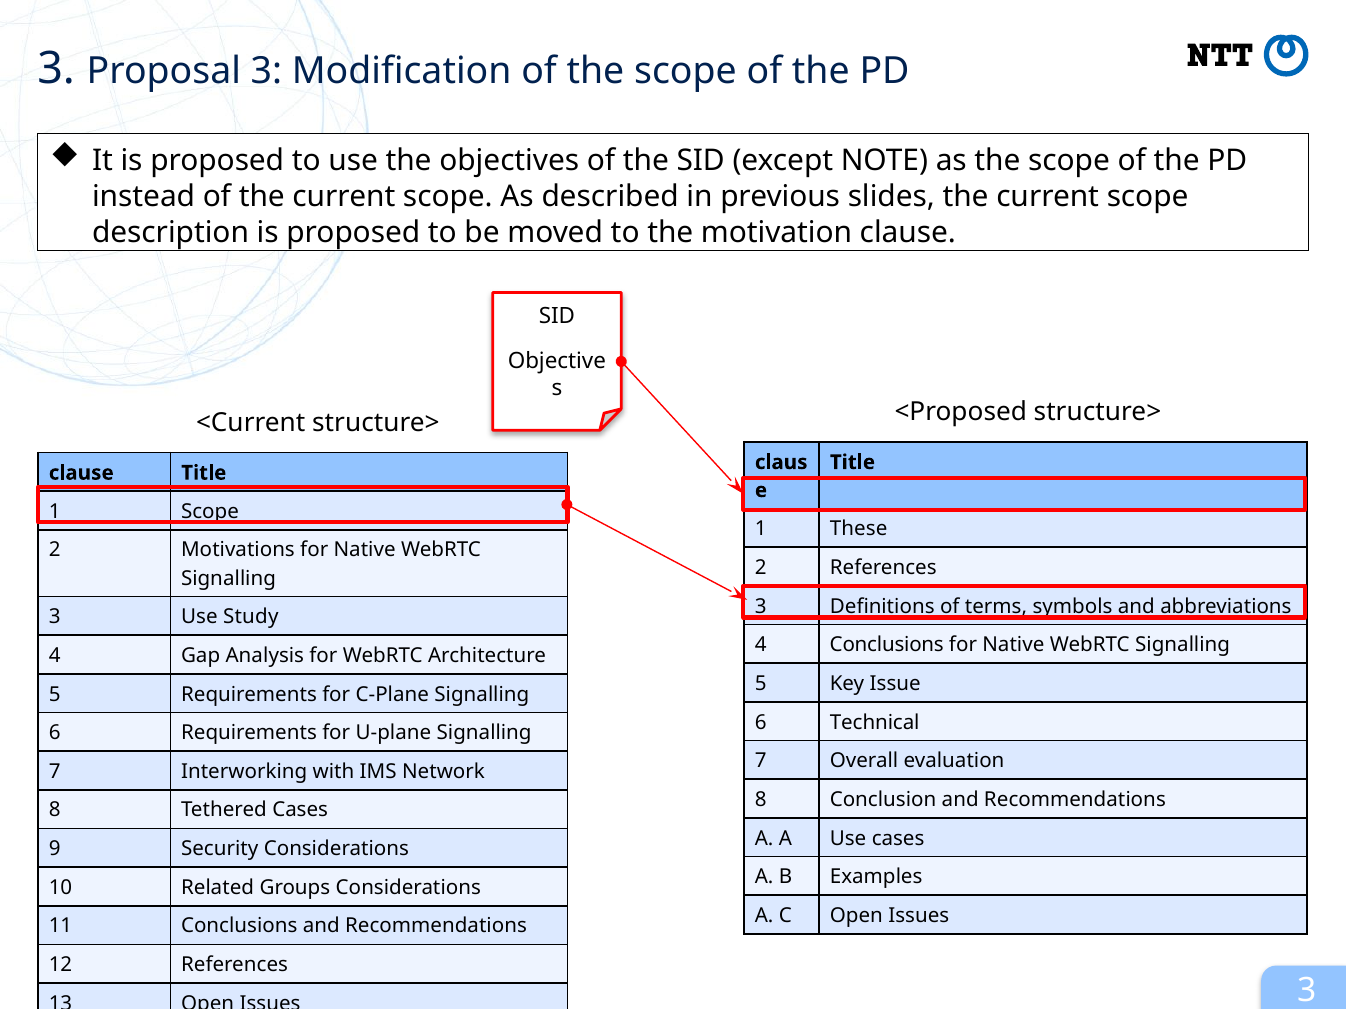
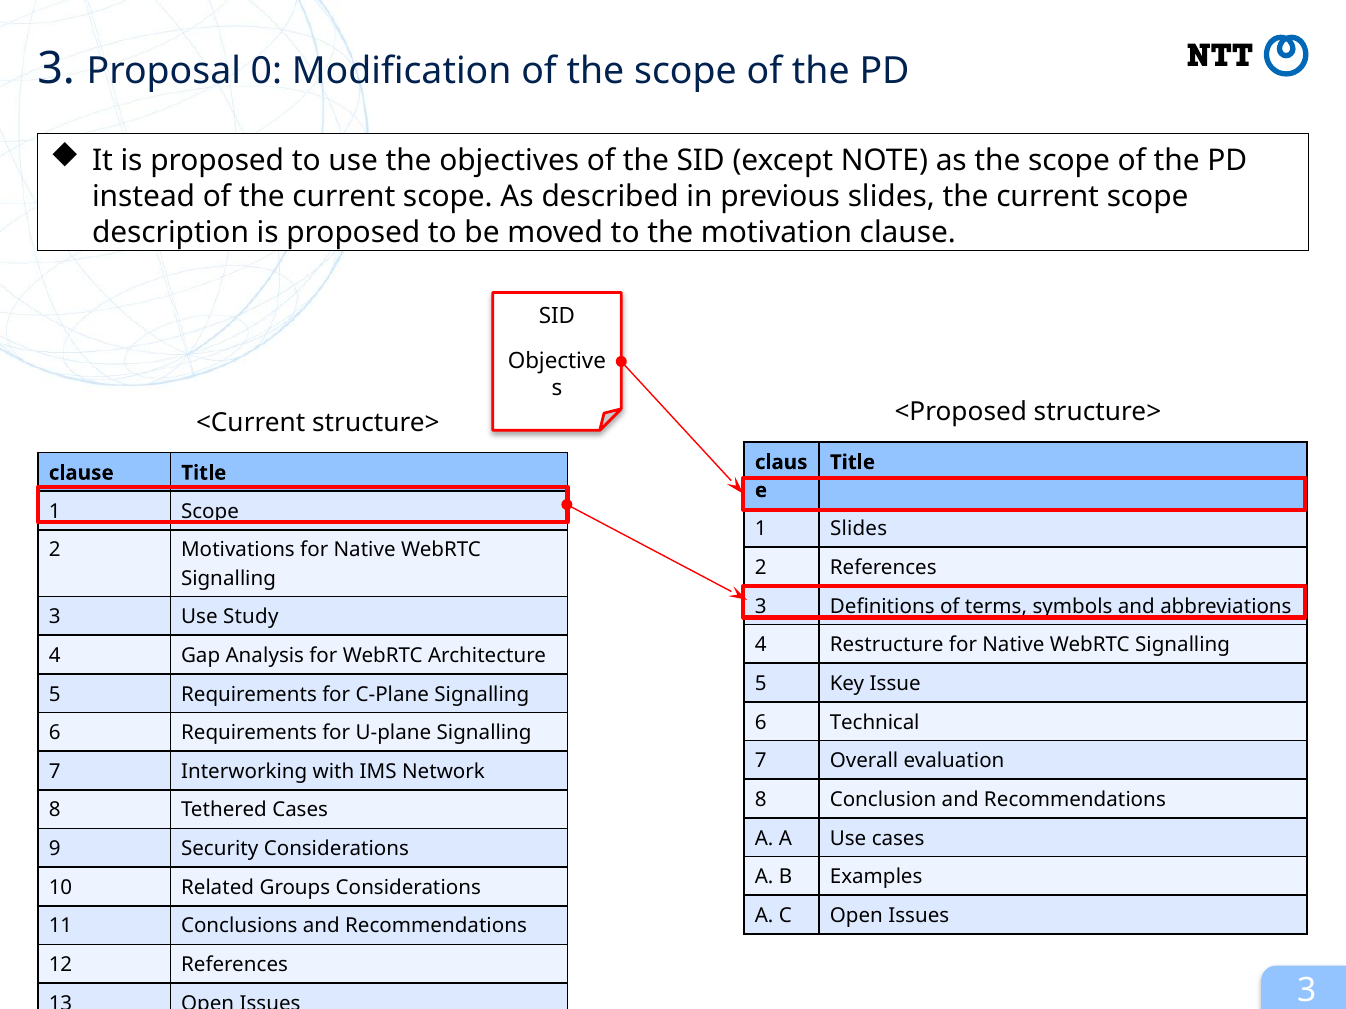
Proposal 3: 3 -> 0 (266, 71)
1 These: These -> Slides (859, 529)
4 Conclusions: Conclusions -> Restructure (887, 645)
